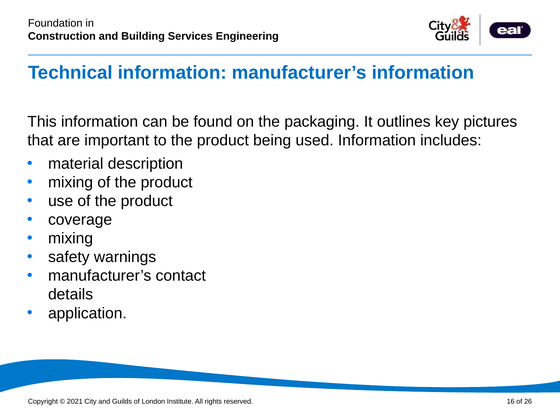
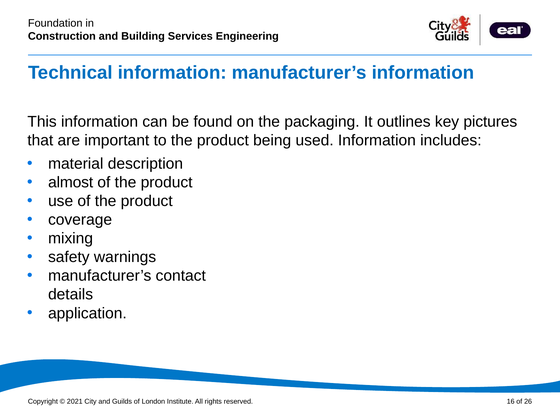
mixing: mixing -> almost (71, 182)
